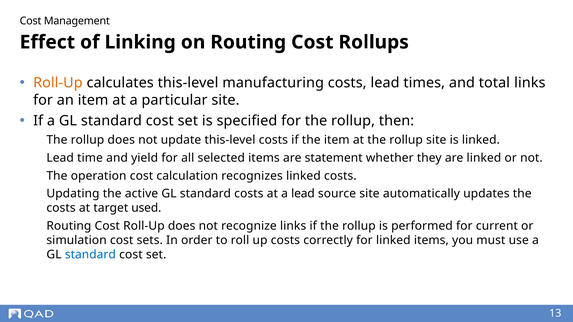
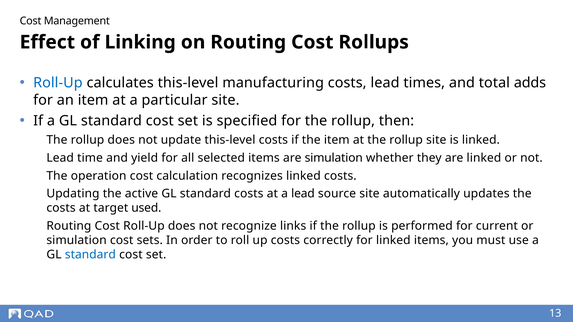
Roll-Up colour: orange -> blue (58, 83)
total links: links -> adds (530, 83)
are statement: statement -> simulation (334, 158)
